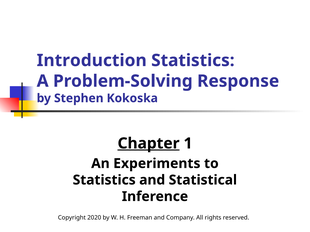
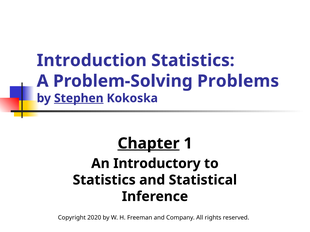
Response: Response -> Problems (238, 81)
Stephen underline: none -> present (79, 98)
Experiments: Experiments -> Introductory (157, 164)
